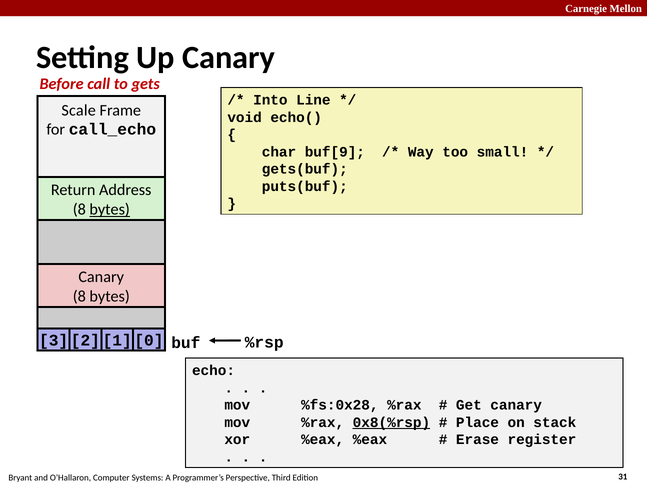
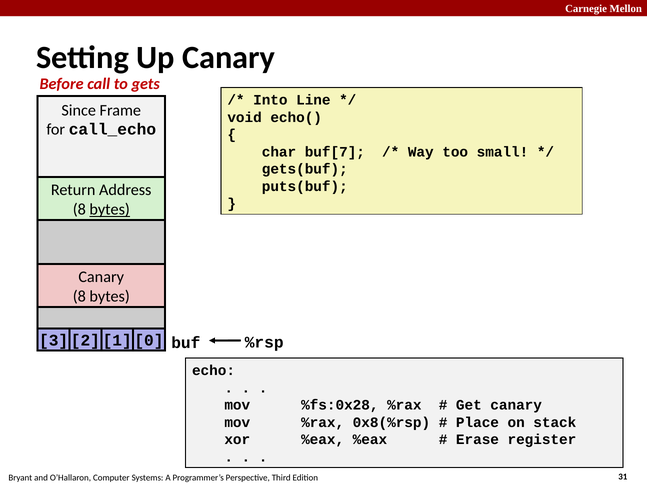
Scale: Scale -> Since (79, 110)
buf[9: buf[9 -> buf[7 (335, 152)
0x8(%rsp underline: present -> none (391, 423)
